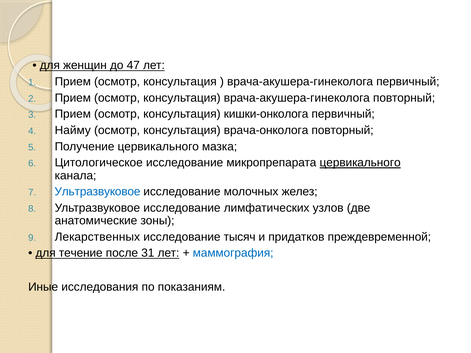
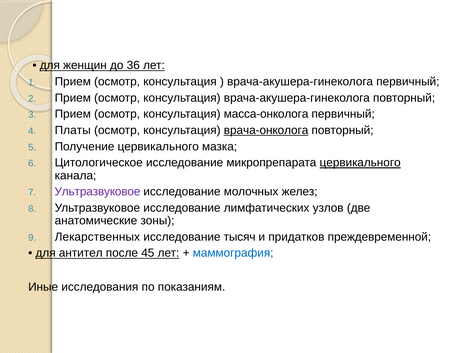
47: 47 -> 36 (133, 65)
кишки-онколога: кишки-онколога -> масса-онколога (266, 114)
Найму: Найму -> Платы (73, 130)
врача-онколога underline: none -> present (266, 130)
Ультразвуковое colour: blue -> purple (97, 192)
течение: течение -> антител (81, 253)
31: 31 -> 45 (148, 253)
